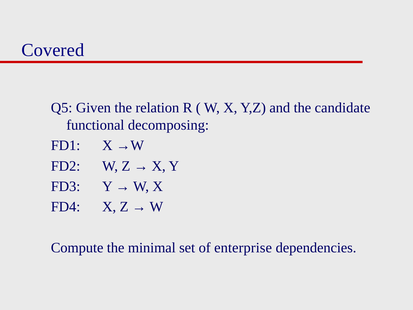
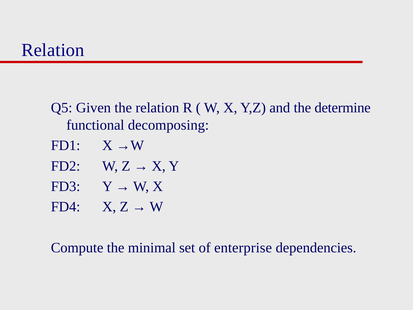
Covered: Covered -> Relation (53, 50)
candidate: candidate -> determine (343, 108)
